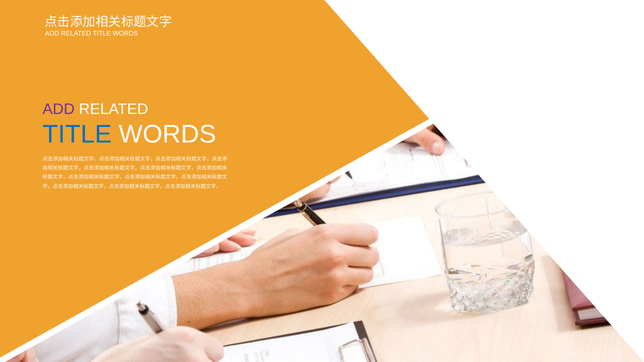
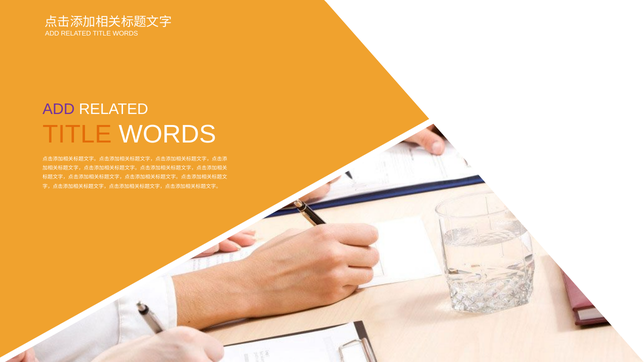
TITLE colour: blue -> orange (77, 134)
